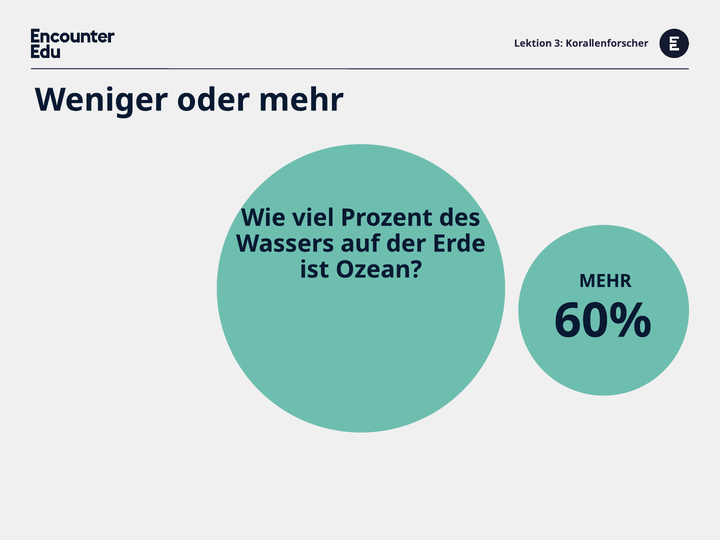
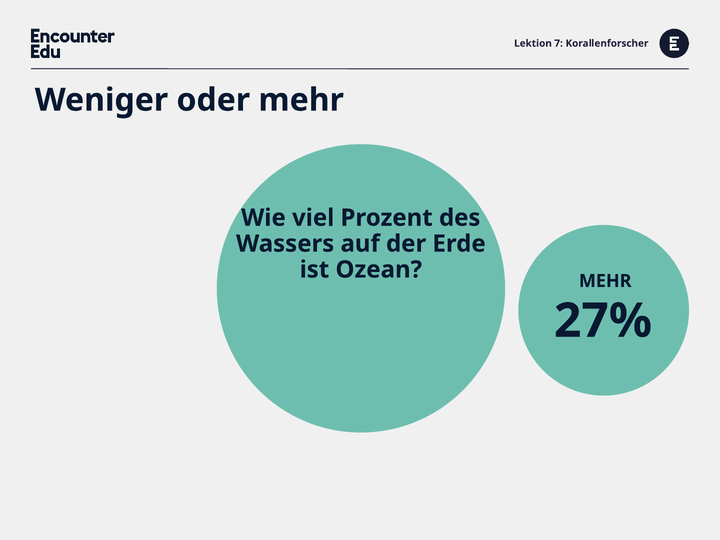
3: 3 -> 7 (559, 43)
60%: 60% -> 27% (603, 321)
